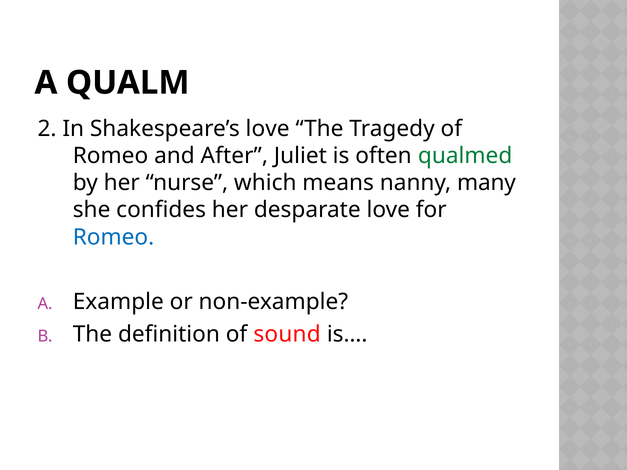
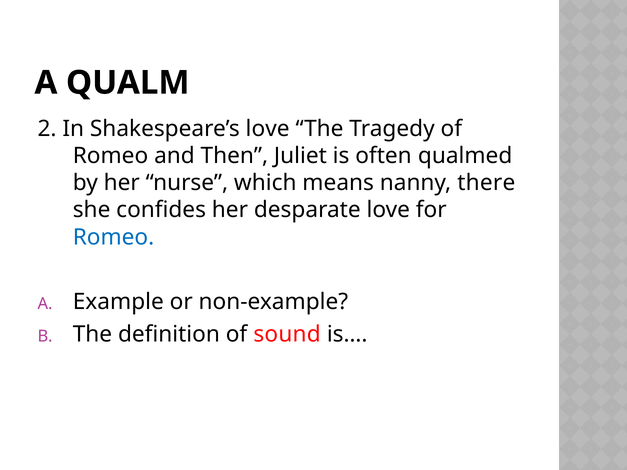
After: After -> Then (234, 156)
qualmed colour: green -> black (465, 156)
many: many -> there (486, 183)
